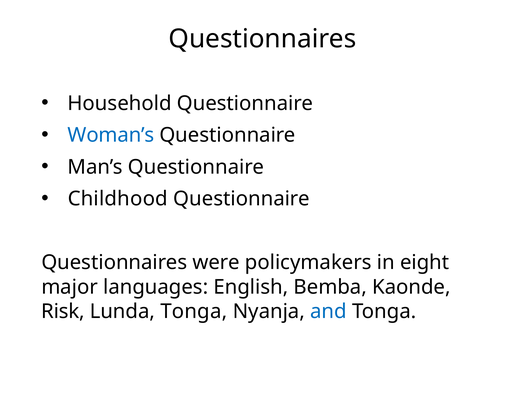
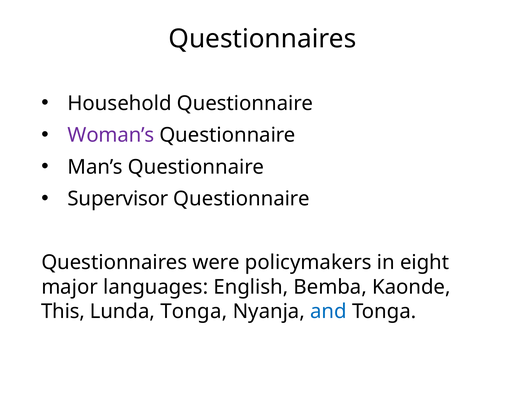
Woman’s colour: blue -> purple (111, 135)
Childhood: Childhood -> Supervisor (118, 199)
Risk: Risk -> This (63, 311)
